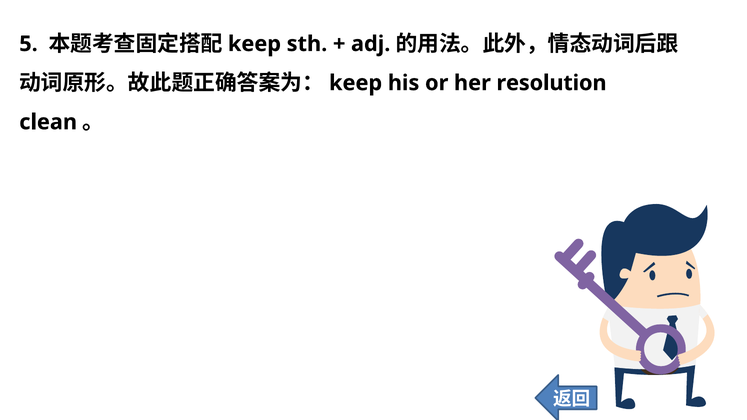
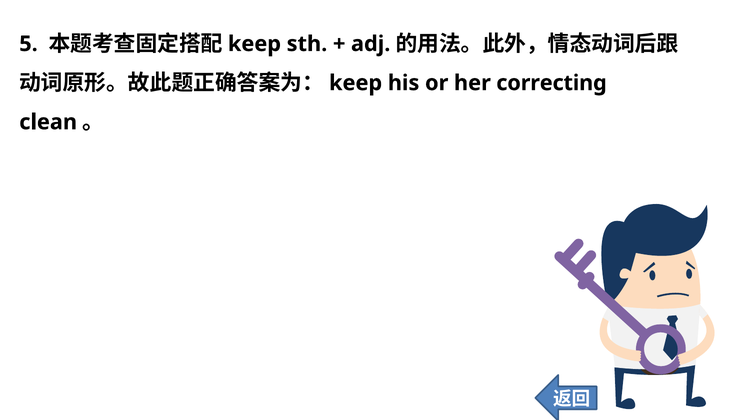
resolution: resolution -> correcting (552, 83)
